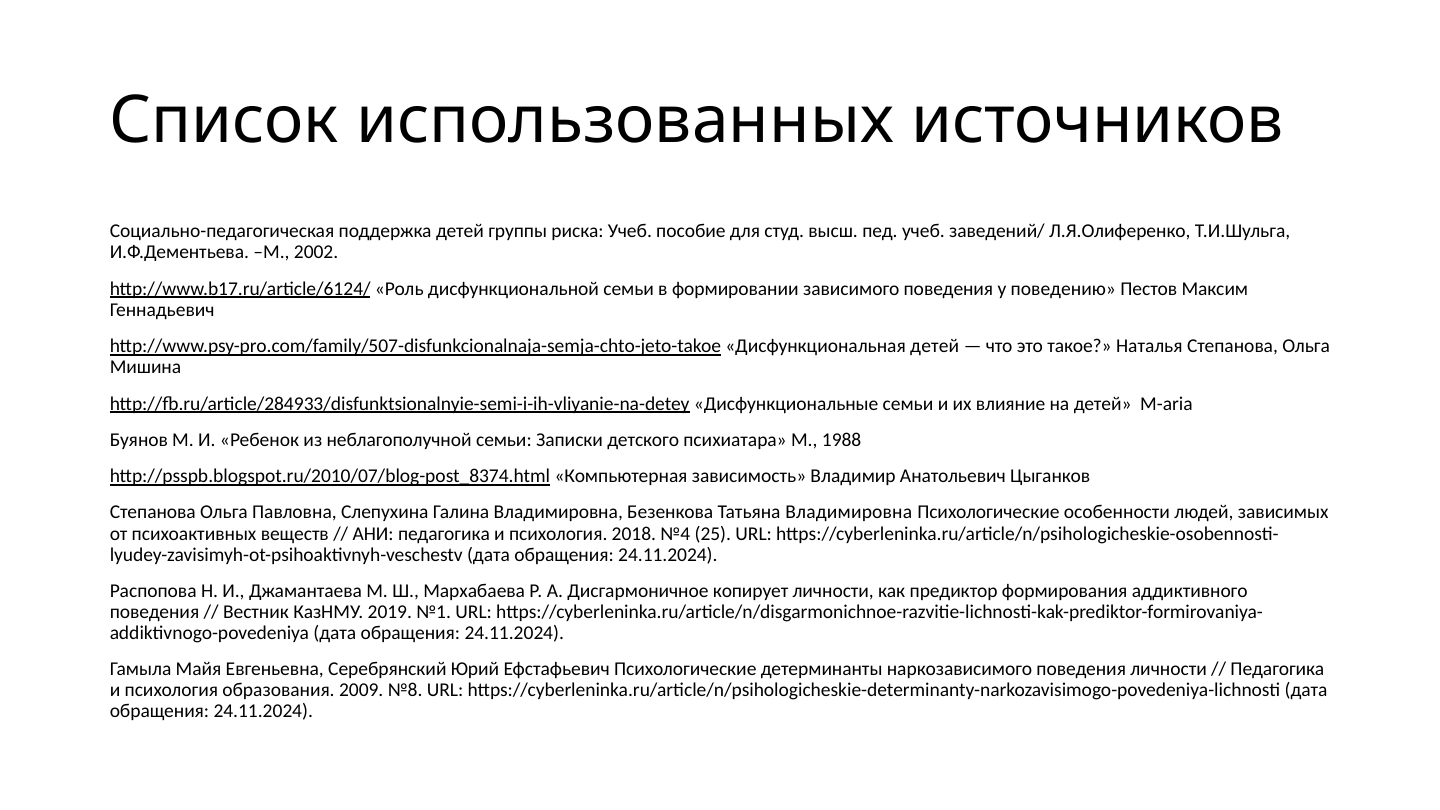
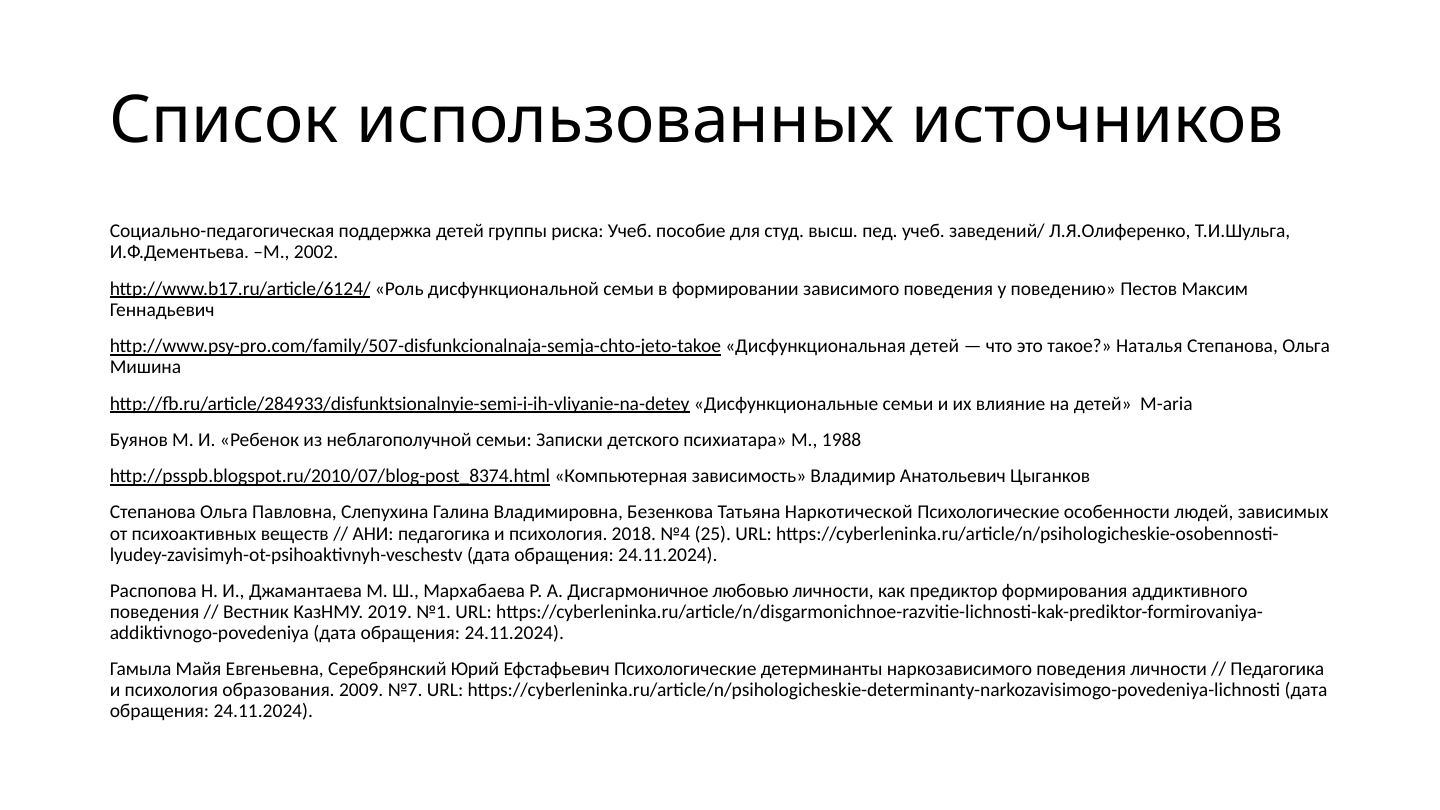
Татьяна Владимировна: Владимировна -> Наркотической (849, 513)
копирует: копирует -> любовью (751, 591)
№8: №8 -> №7 (405, 690)
